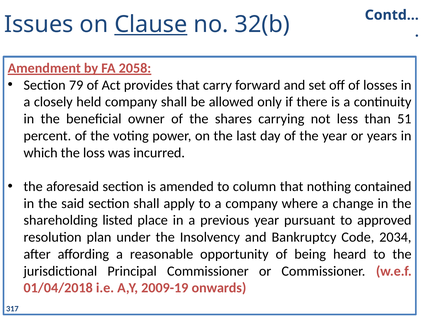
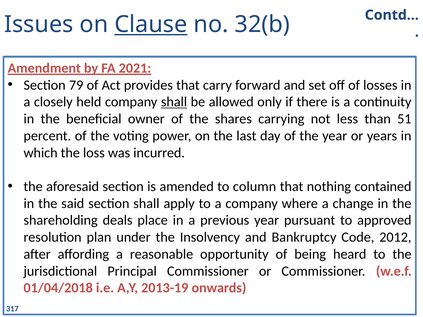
2058: 2058 -> 2021 (135, 68)
shall underline: none -> present (174, 102)
listed: listed -> deals (118, 221)
2034: 2034 -> 2012 (395, 237)
2009-19: 2009-19 -> 2013-19 (165, 288)
